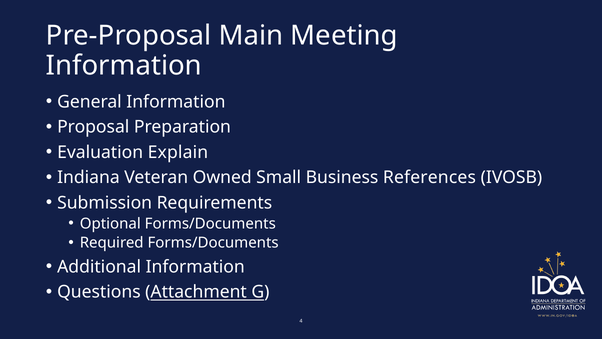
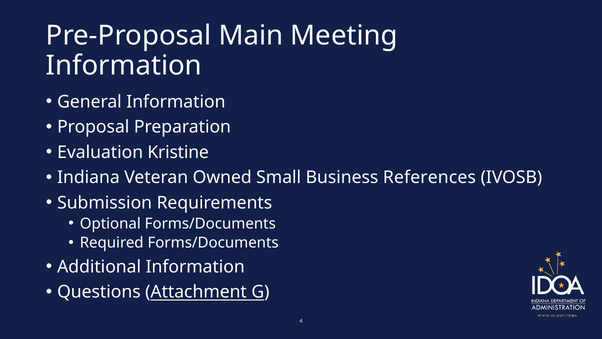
Explain: Explain -> Kristine (178, 152)
